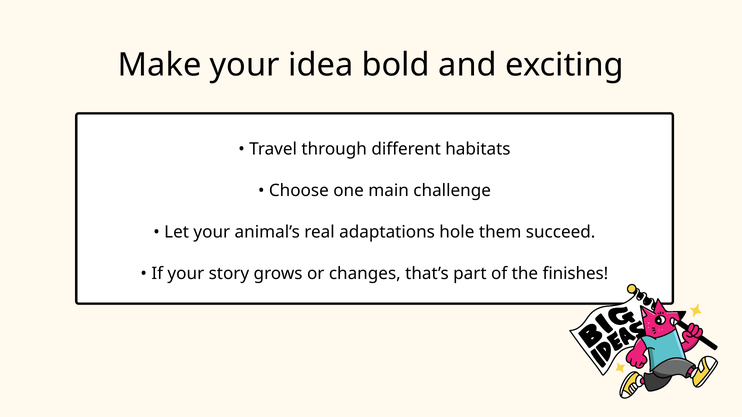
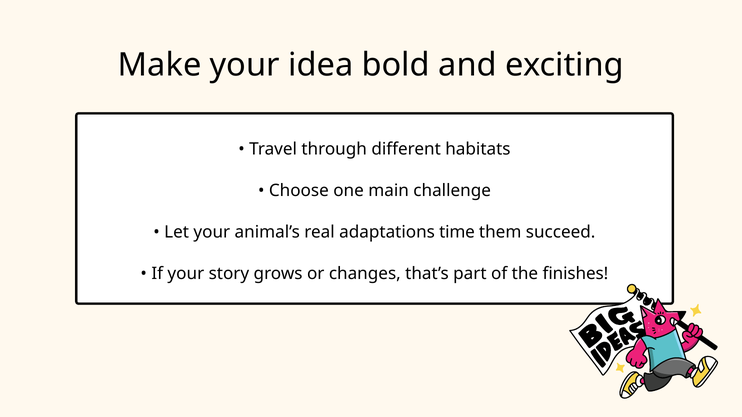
hole: hole -> time (457, 232)
